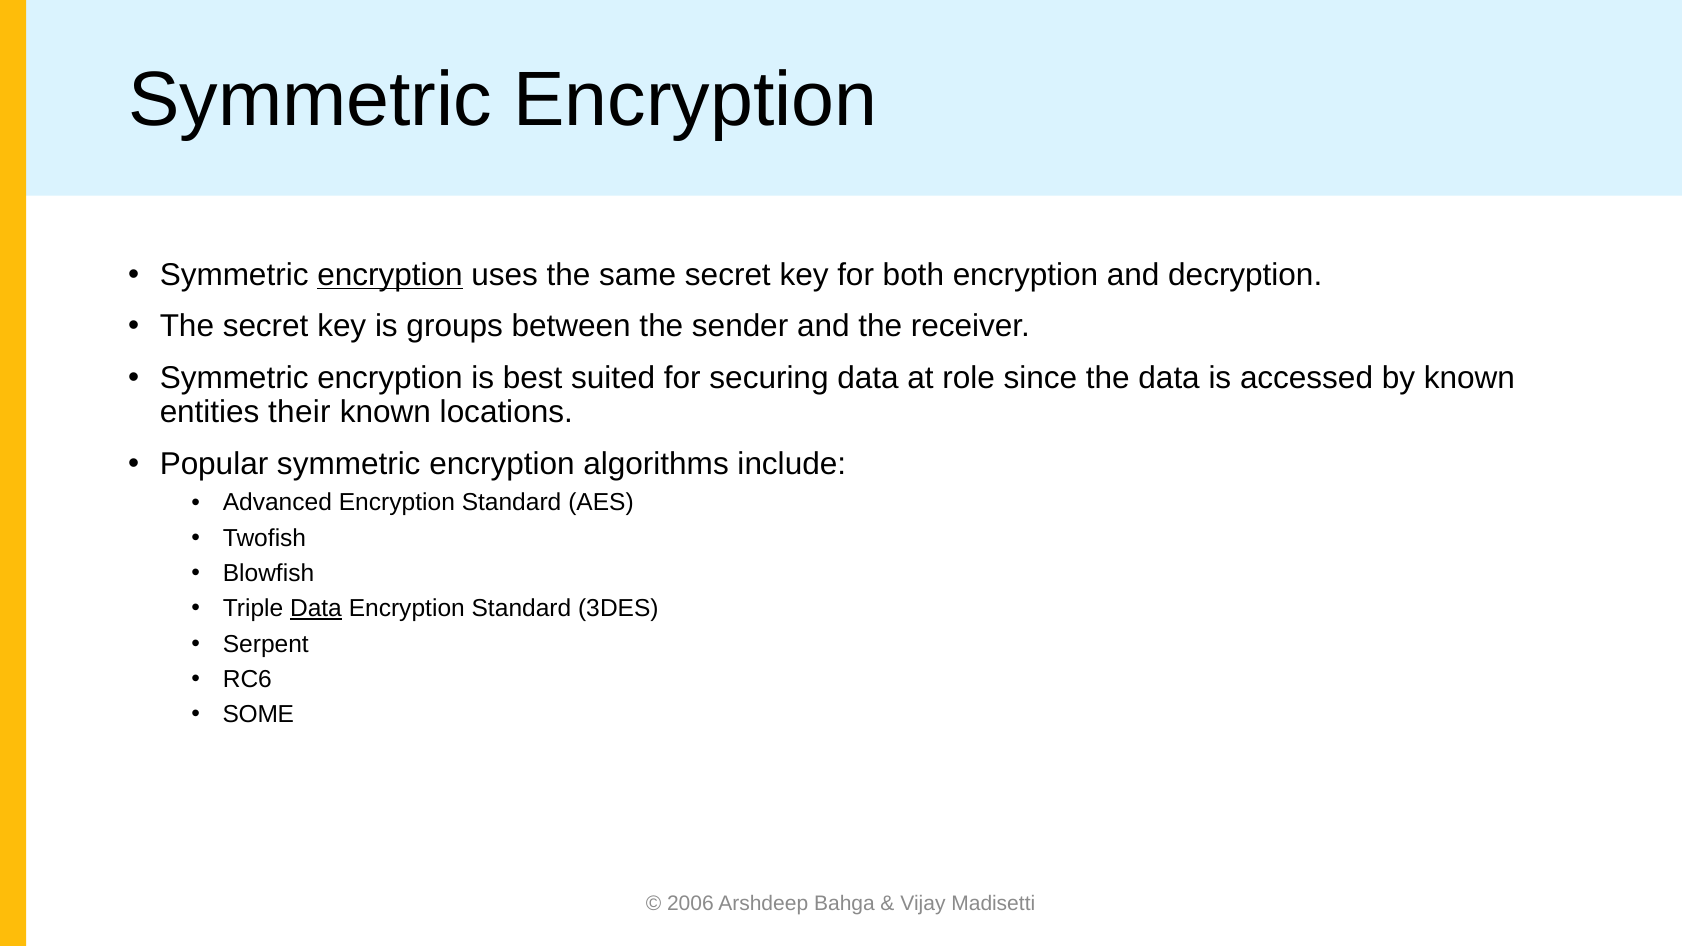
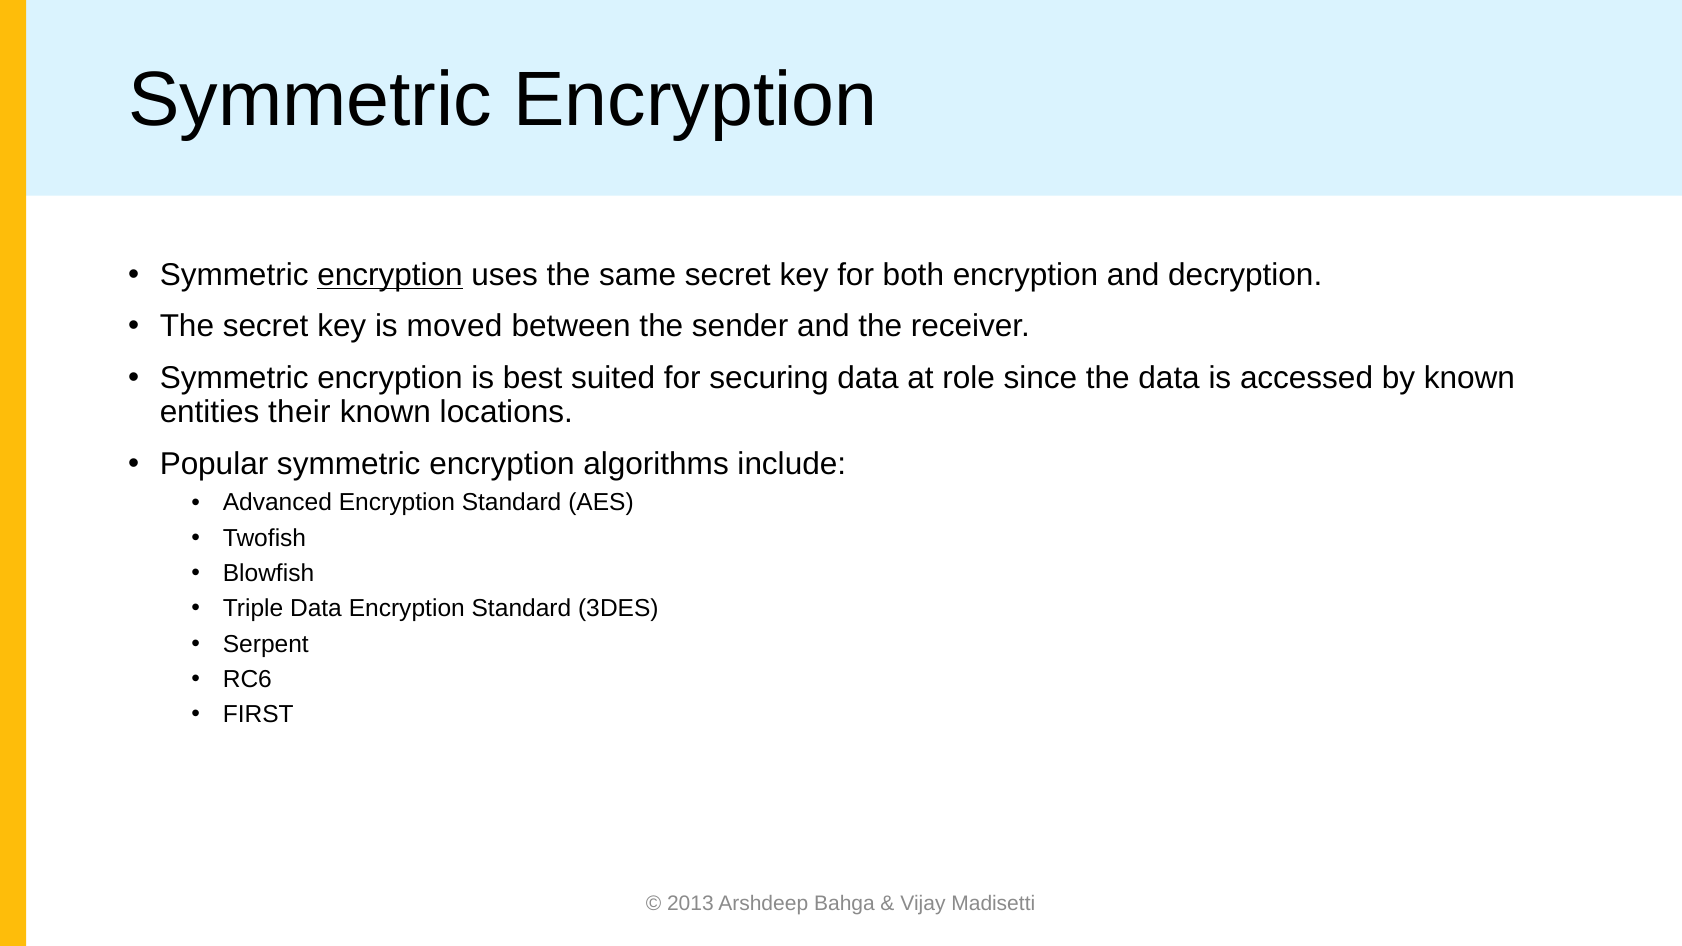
groups: groups -> moved (455, 327)
Data underline: present -> none (316, 609)
SOME: SOME -> FIRST (258, 715)
2006: 2006 -> 2013 (690, 904)
